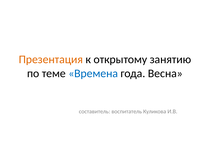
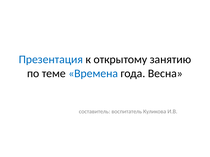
Презентация colour: orange -> blue (51, 60)
